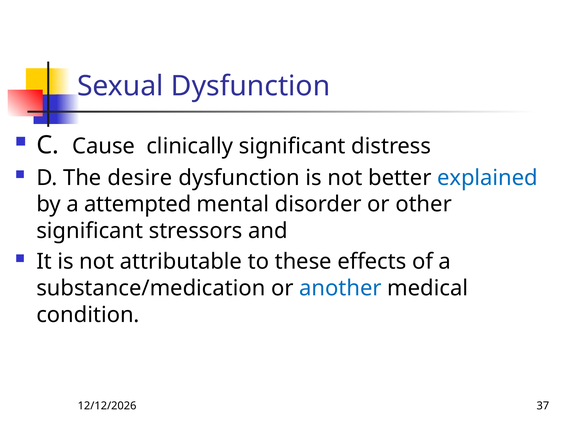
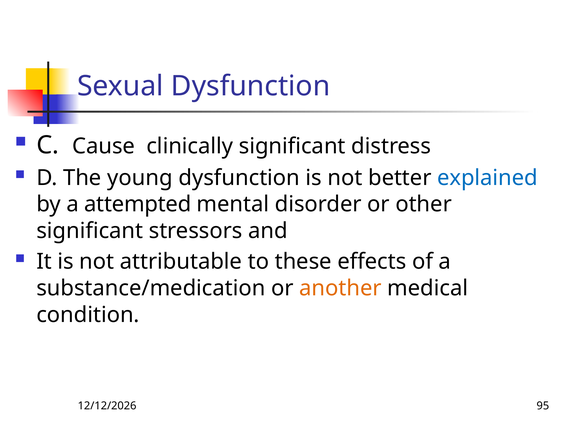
desire: desire -> young (140, 177)
another colour: blue -> orange (340, 288)
37: 37 -> 95 (543, 405)
